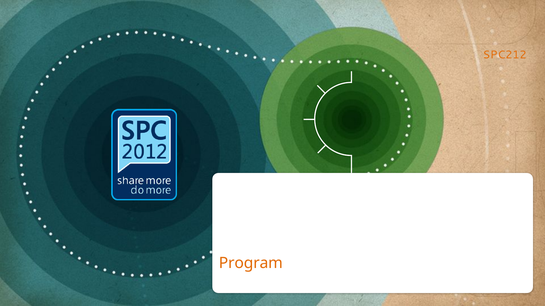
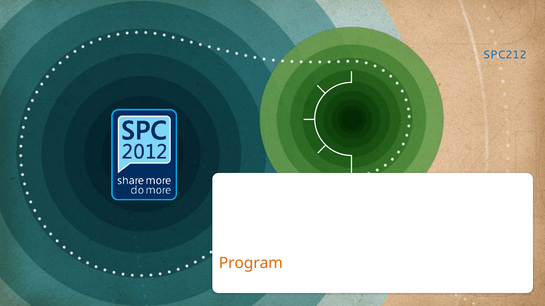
SPC212 colour: orange -> blue (505, 55)
